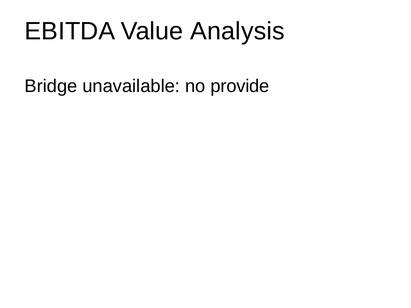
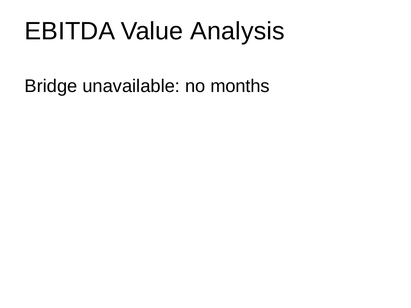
provide: provide -> months (240, 86)
